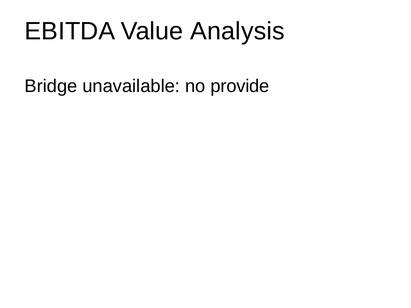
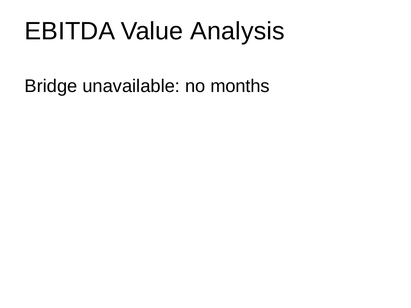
provide: provide -> months (240, 86)
